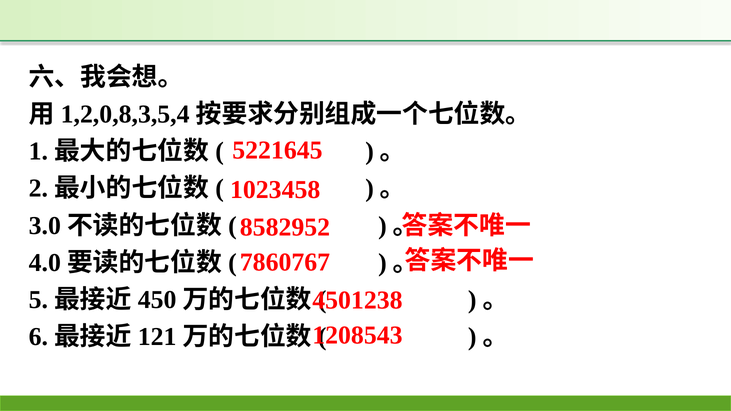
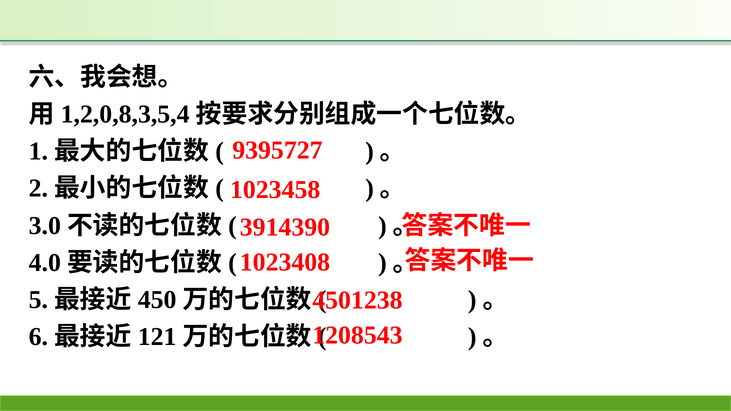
5221645: 5221645 -> 9395727 (277, 150)
8582952: 8582952 -> 3914390 (285, 227)
7860767: 7860767 -> 1023408 (285, 262)
